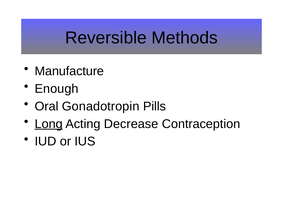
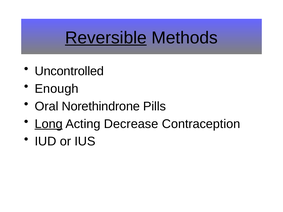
Reversible underline: none -> present (106, 38)
Manufacture: Manufacture -> Uncontrolled (69, 71)
Gonadotropin: Gonadotropin -> Norethindrone (101, 106)
